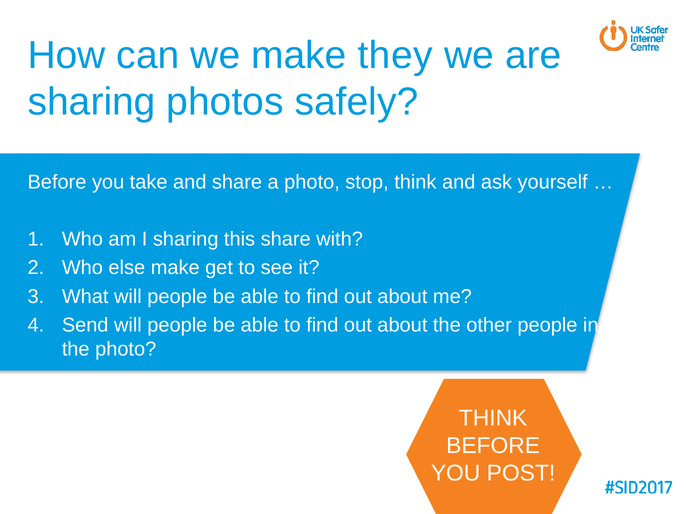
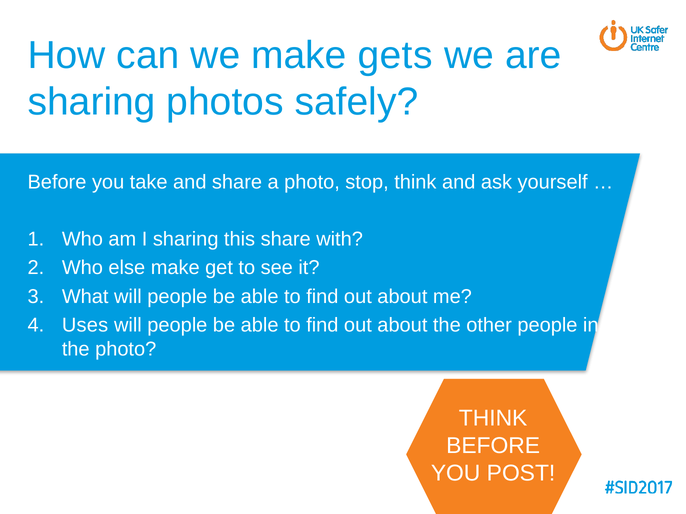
they: they -> gets (395, 55)
Send: Send -> Uses (85, 325)
